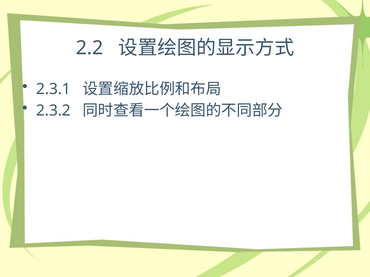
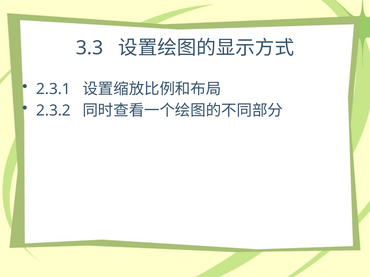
2.2: 2.2 -> 3.3 (90, 48)
